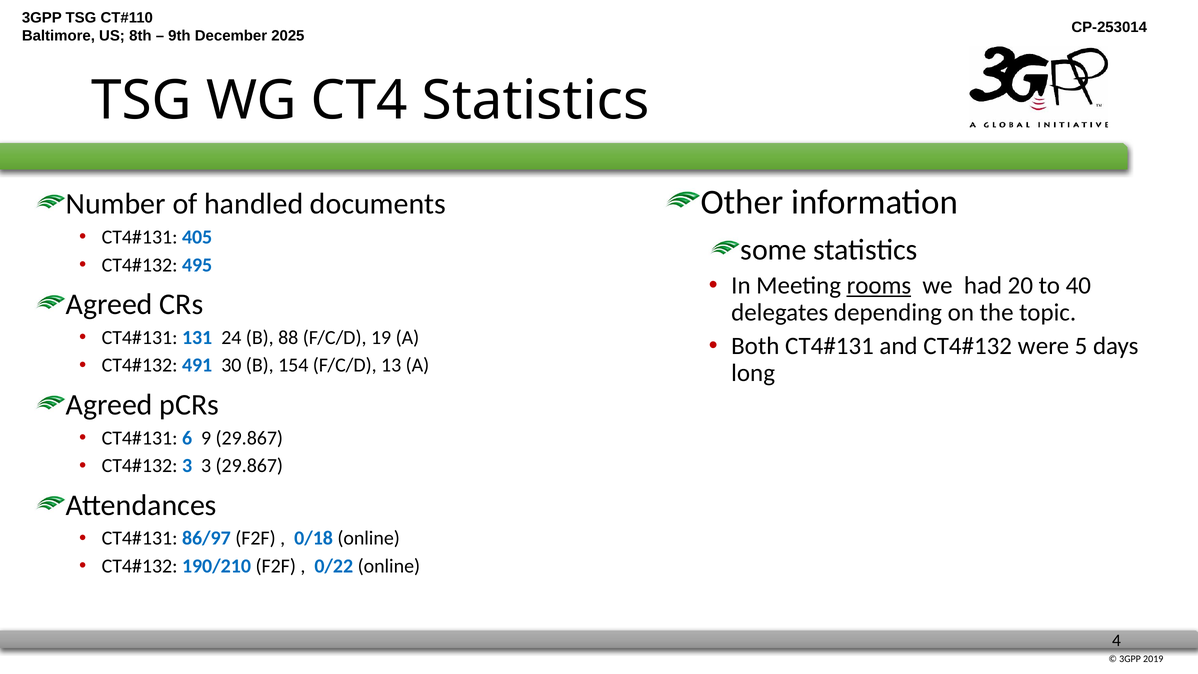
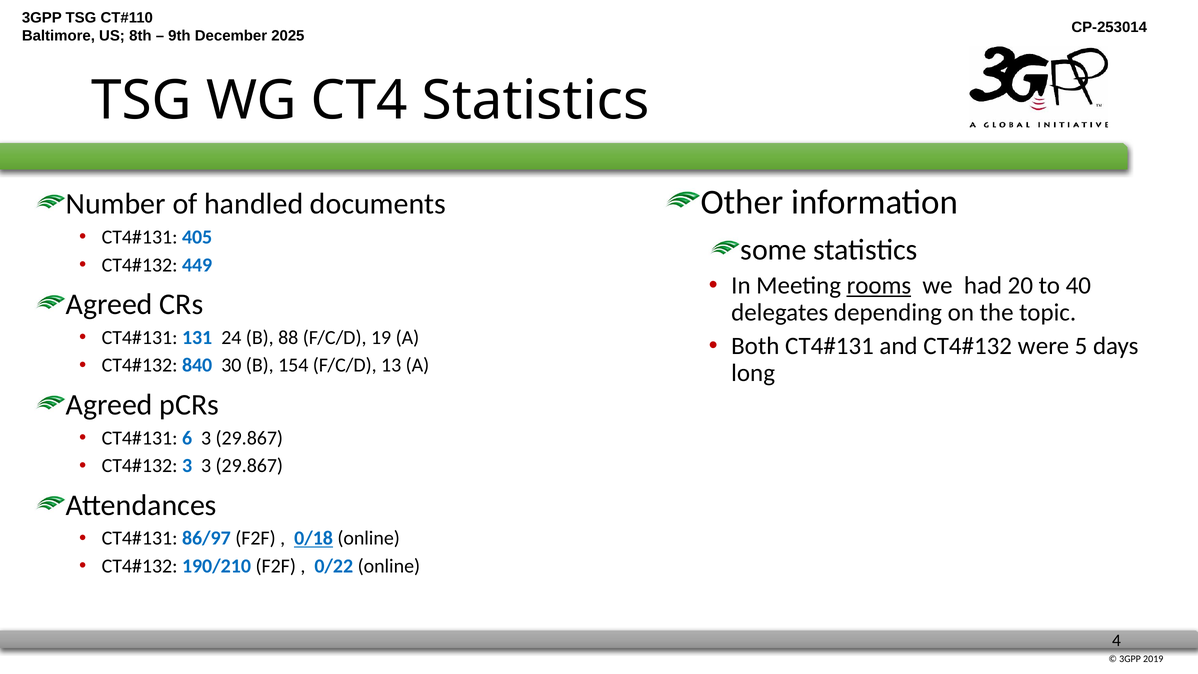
495: 495 -> 449 (197, 265)
491: 491 -> 840 (197, 365)
6 9: 9 -> 3 (206, 438)
0/18 underline: none -> present (314, 538)
